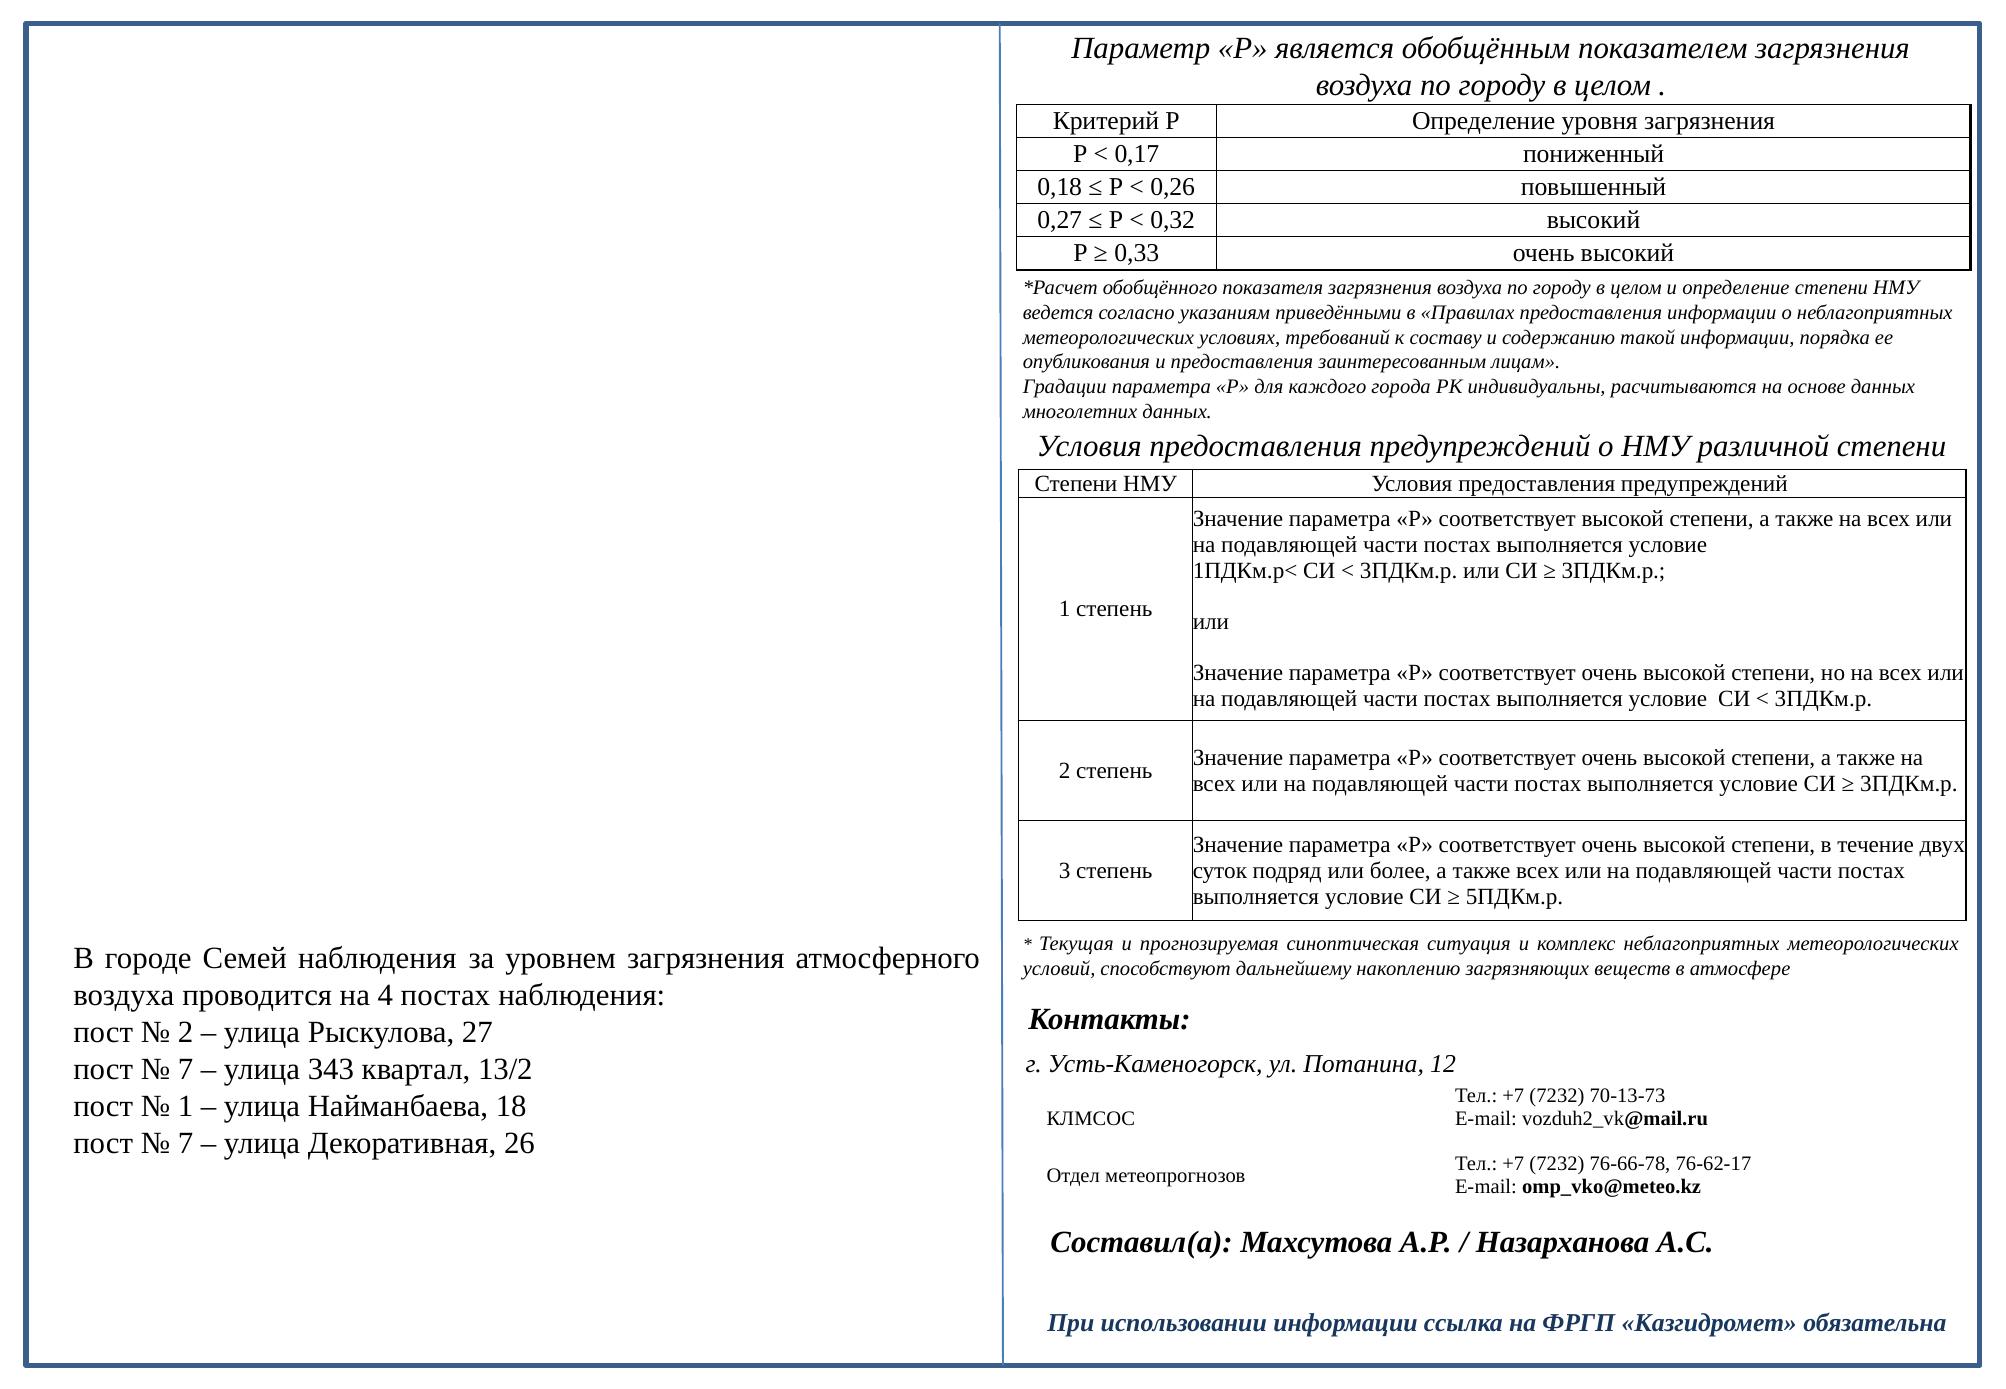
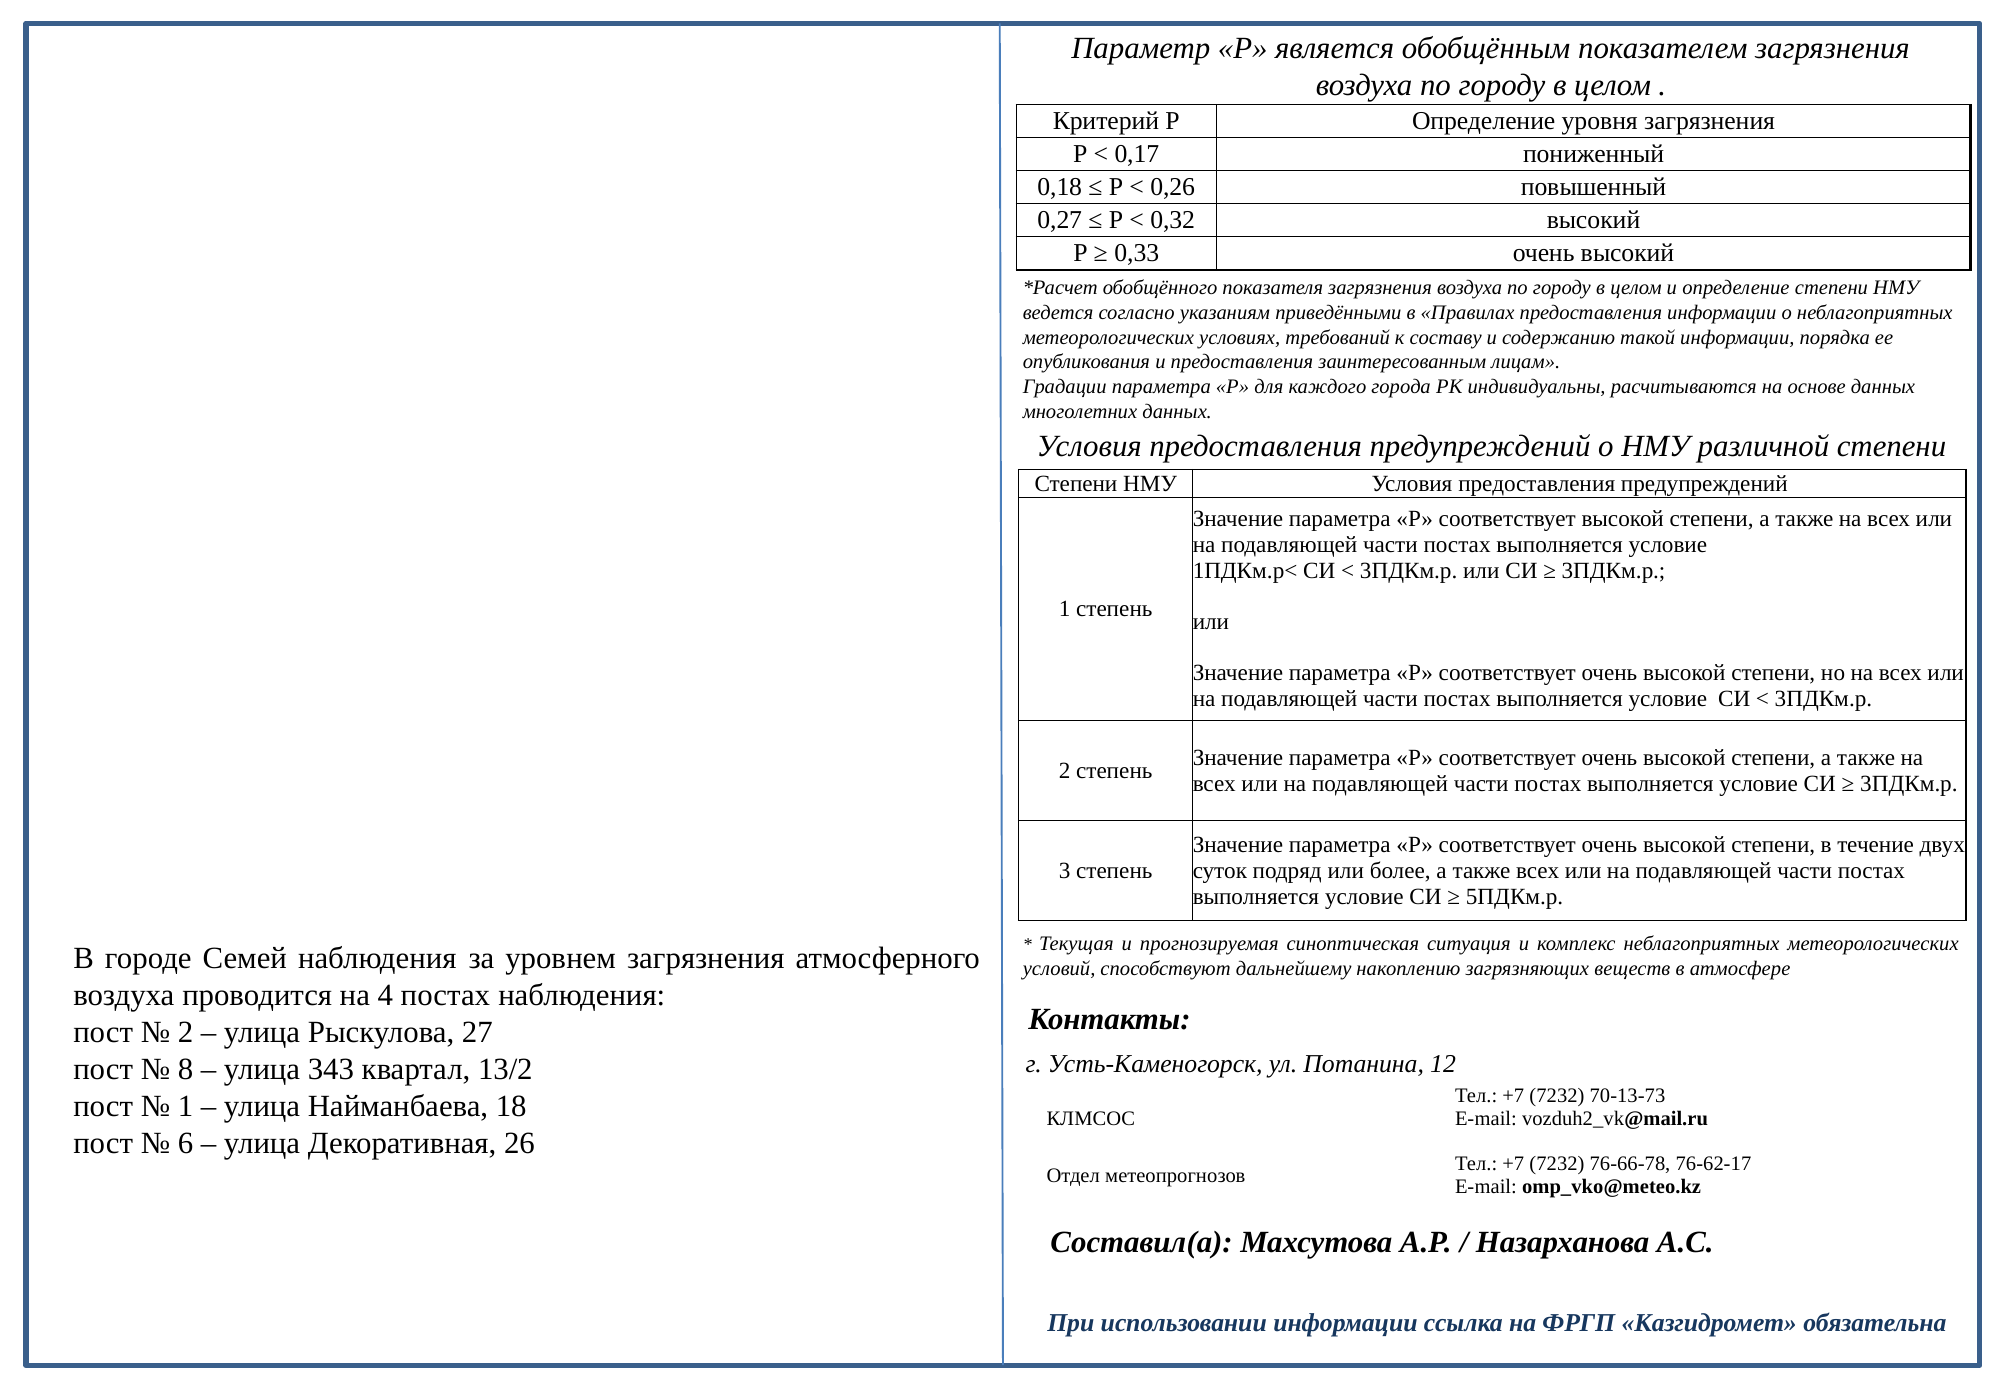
7: 7 -> 8 (185, 1069)
7: 7 -> 6 (185, 1143)
